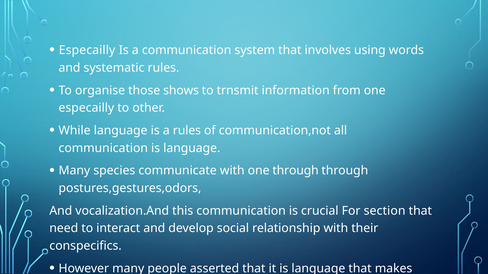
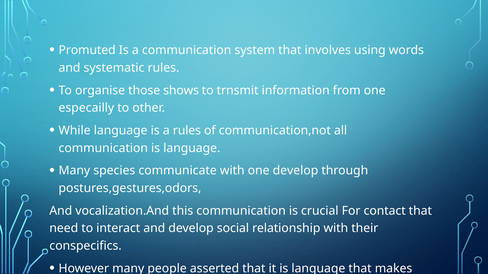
Especailly: Especailly -> Promuted (87, 50)
one through: through -> develop (295, 171)
section: section -> contact (385, 211)
